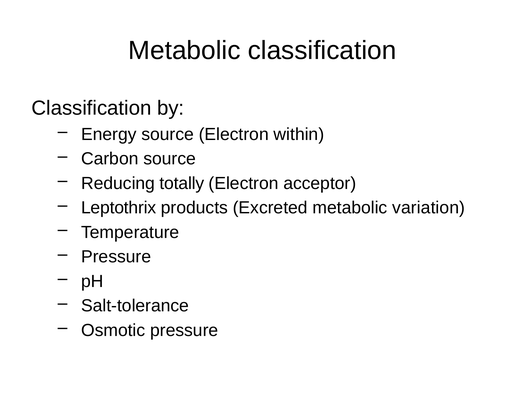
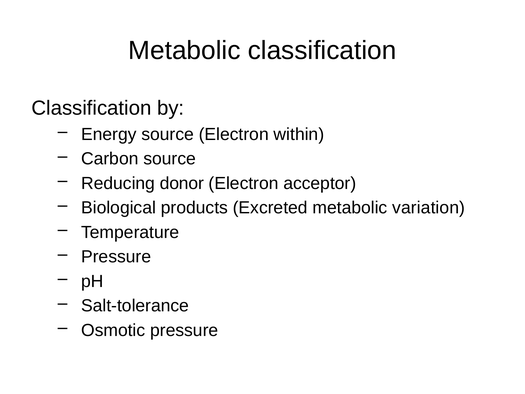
totally: totally -> donor (182, 183)
Leptothrix: Leptothrix -> Biological (119, 208)
